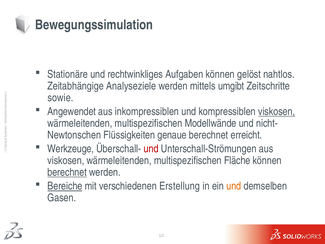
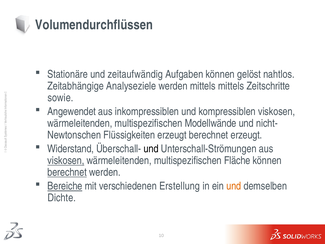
Bewegungssimulation: Bewegungssimulation -> Volumendurchflüssen (94, 25)
rechtwinkliges: rechtwinkliges -> zeitaufwändig (135, 74)
mittels umgibt: umgibt -> mittels (231, 86)
viskosen underline: present -> none (277, 111)
Flüssigkeiten genaue: genaue -> erzeugt (172, 135)
berechnet erreicht: erreicht -> erzeugt (246, 135)
Werkzeuge: Werkzeuge -> Widerstand (71, 149)
und colour: red -> black (151, 149)
viskosen underline: none -> present (66, 160)
Gasen: Gasen -> Dichte (62, 198)
